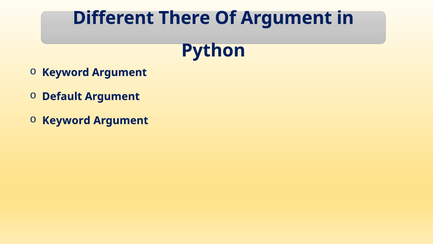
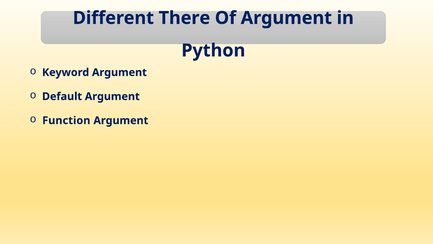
Keyword: Keyword -> Function (66, 120)
